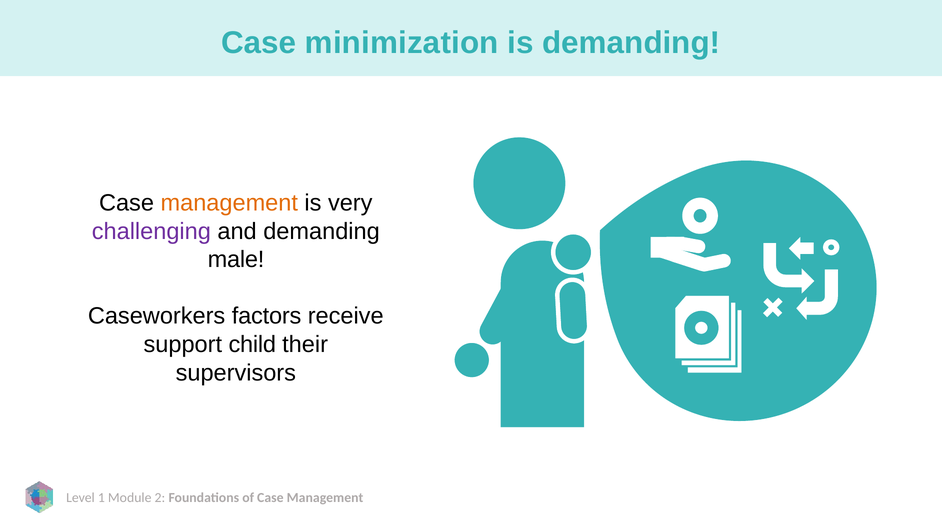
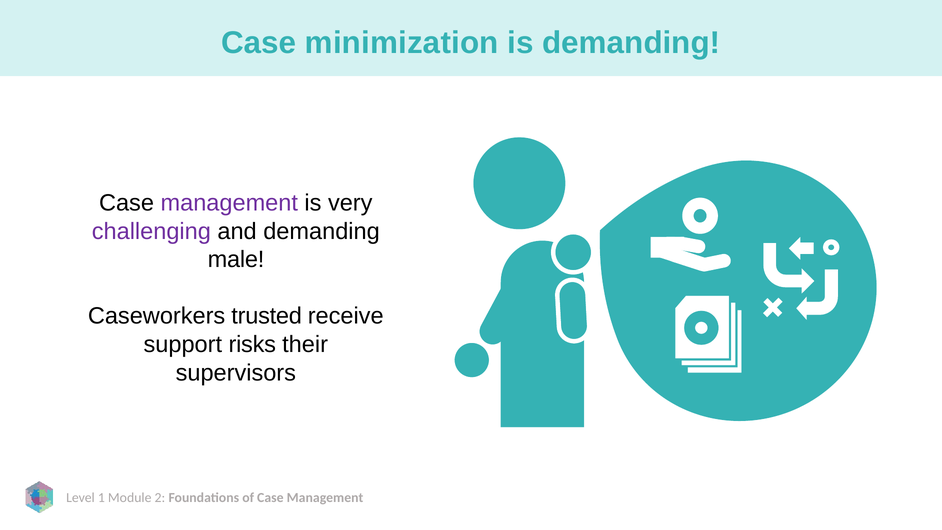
management colour: orange -> purple (229, 203)
factors: factors -> trusted (267, 316)
child: child -> risks (252, 344)
